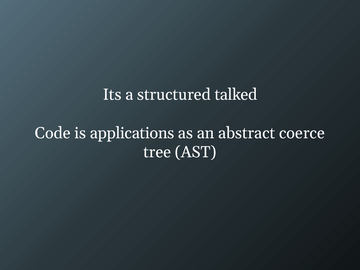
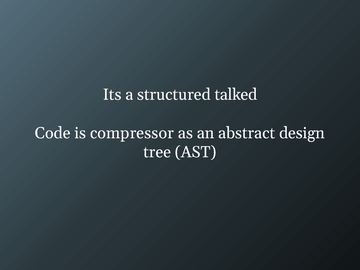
applications: applications -> compressor (132, 133)
coerce: coerce -> design (302, 133)
